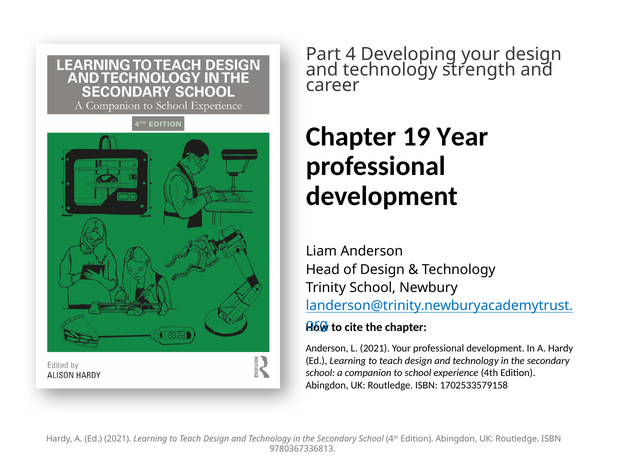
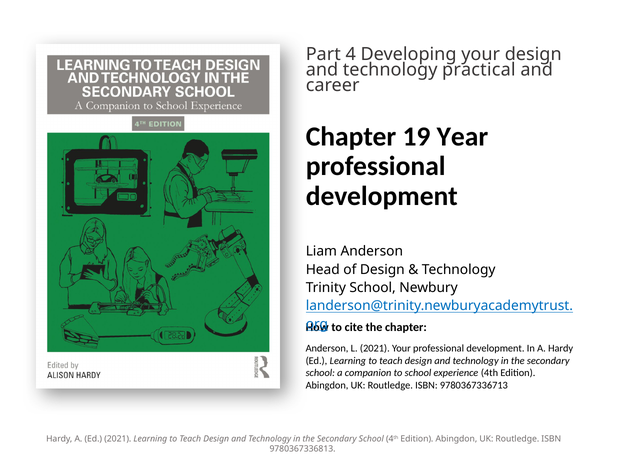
strength: strength -> practical (479, 70)
1702533579158: 1702533579158 -> 9780367336713 (474, 385)
